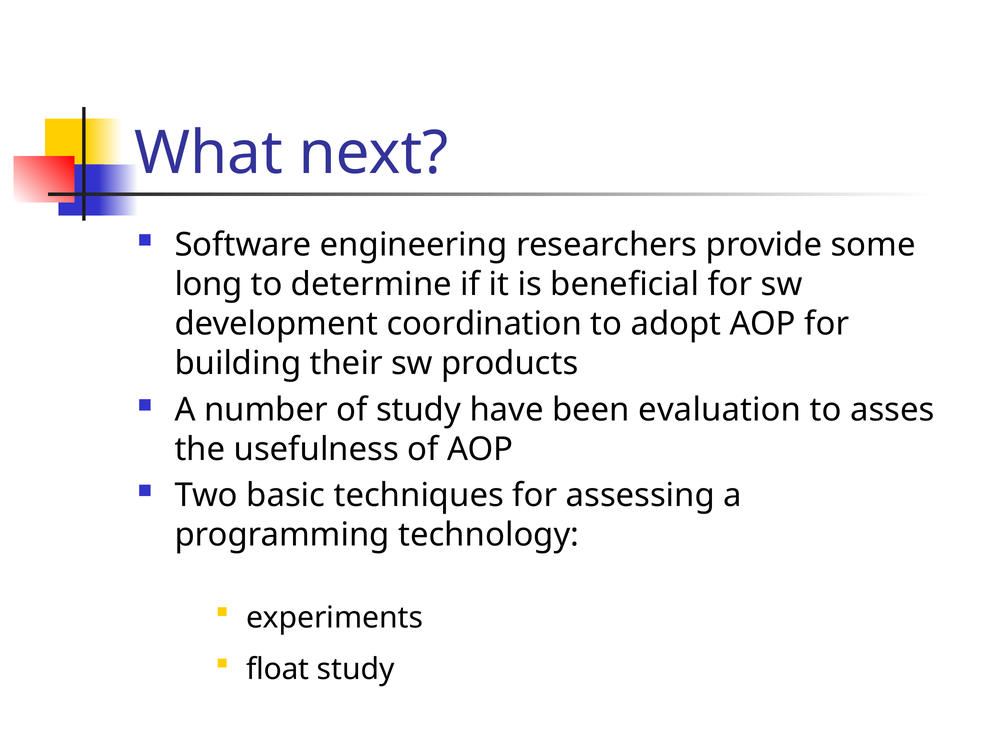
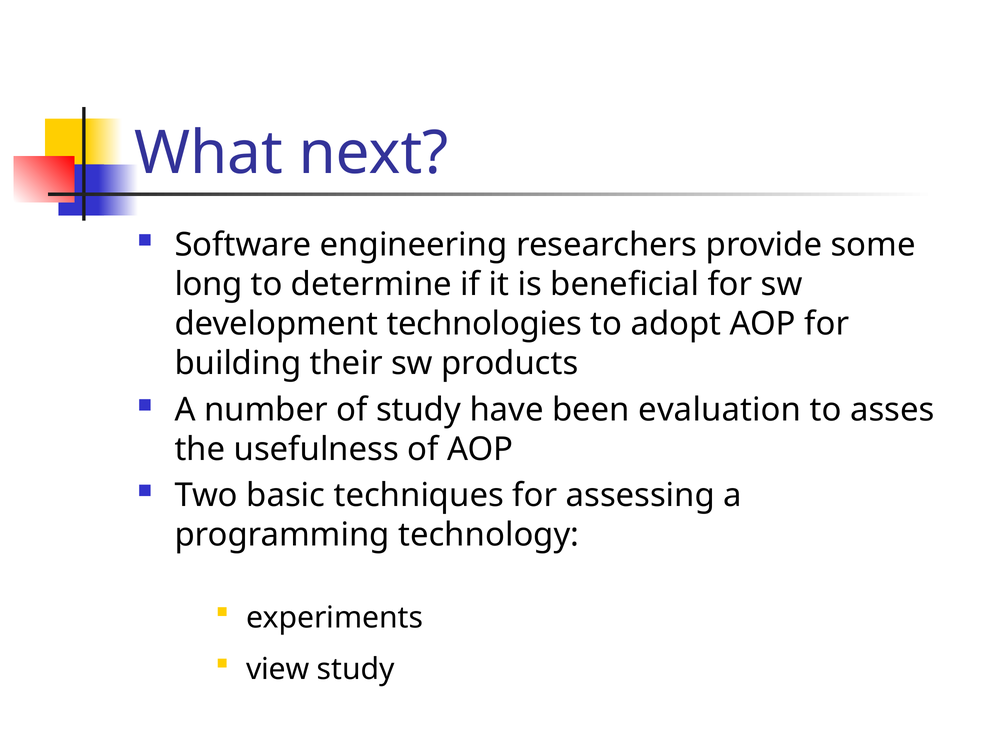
coordination: coordination -> technologies (484, 324)
float: float -> view (278, 668)
